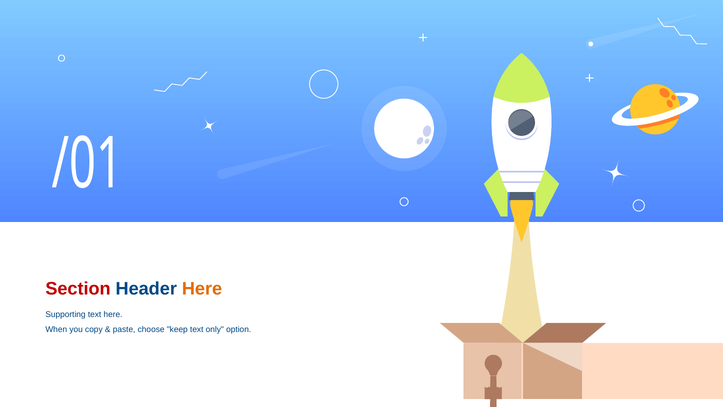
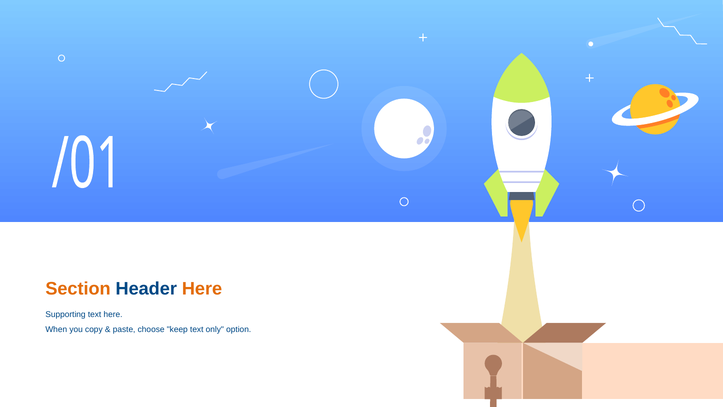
Section colour: red -> orange (78, 289)
